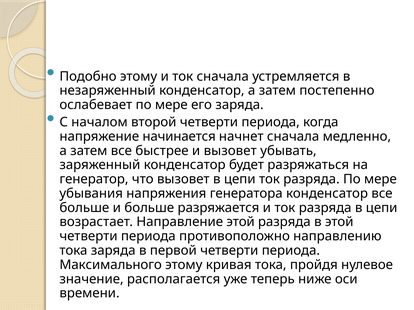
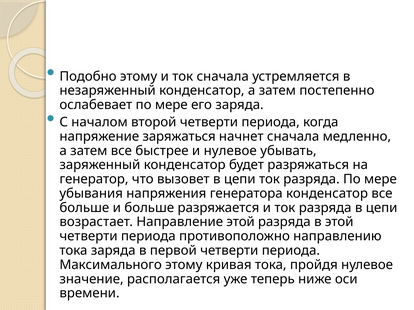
начинается: начинается -> заряжаться (179, 137)
и вызовет: вызовет -> нулевое (230, 151)
